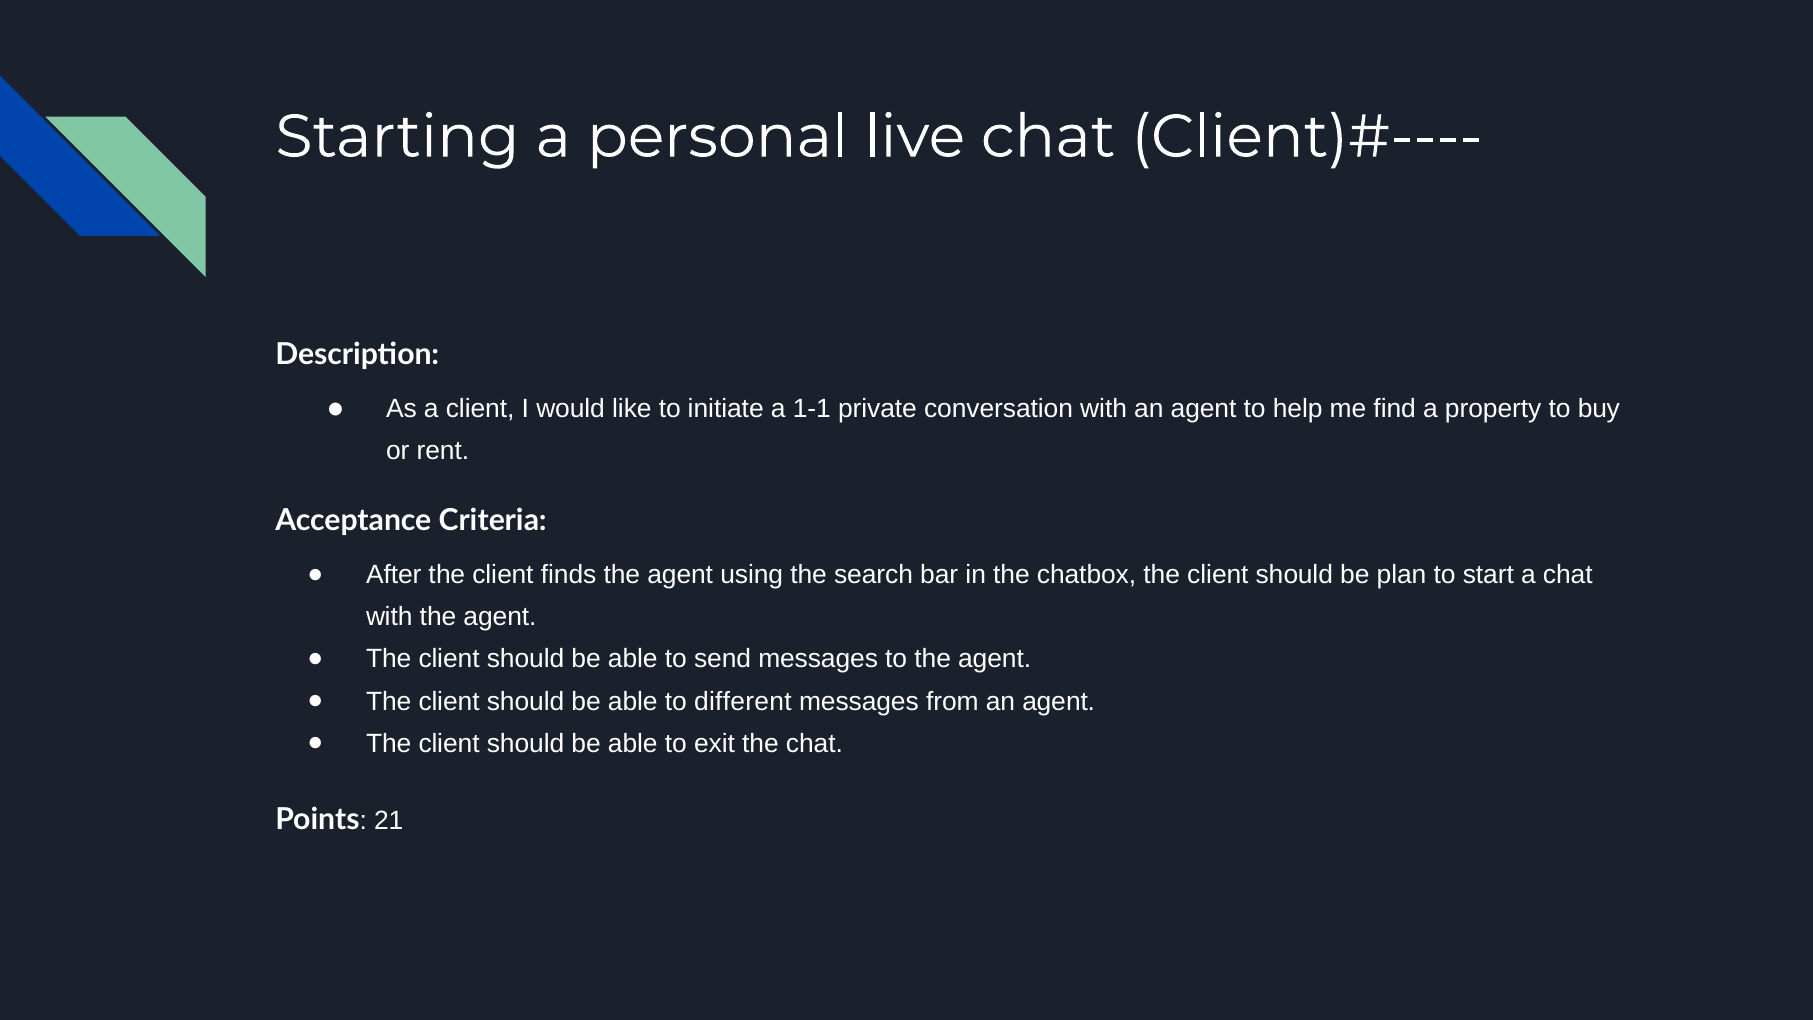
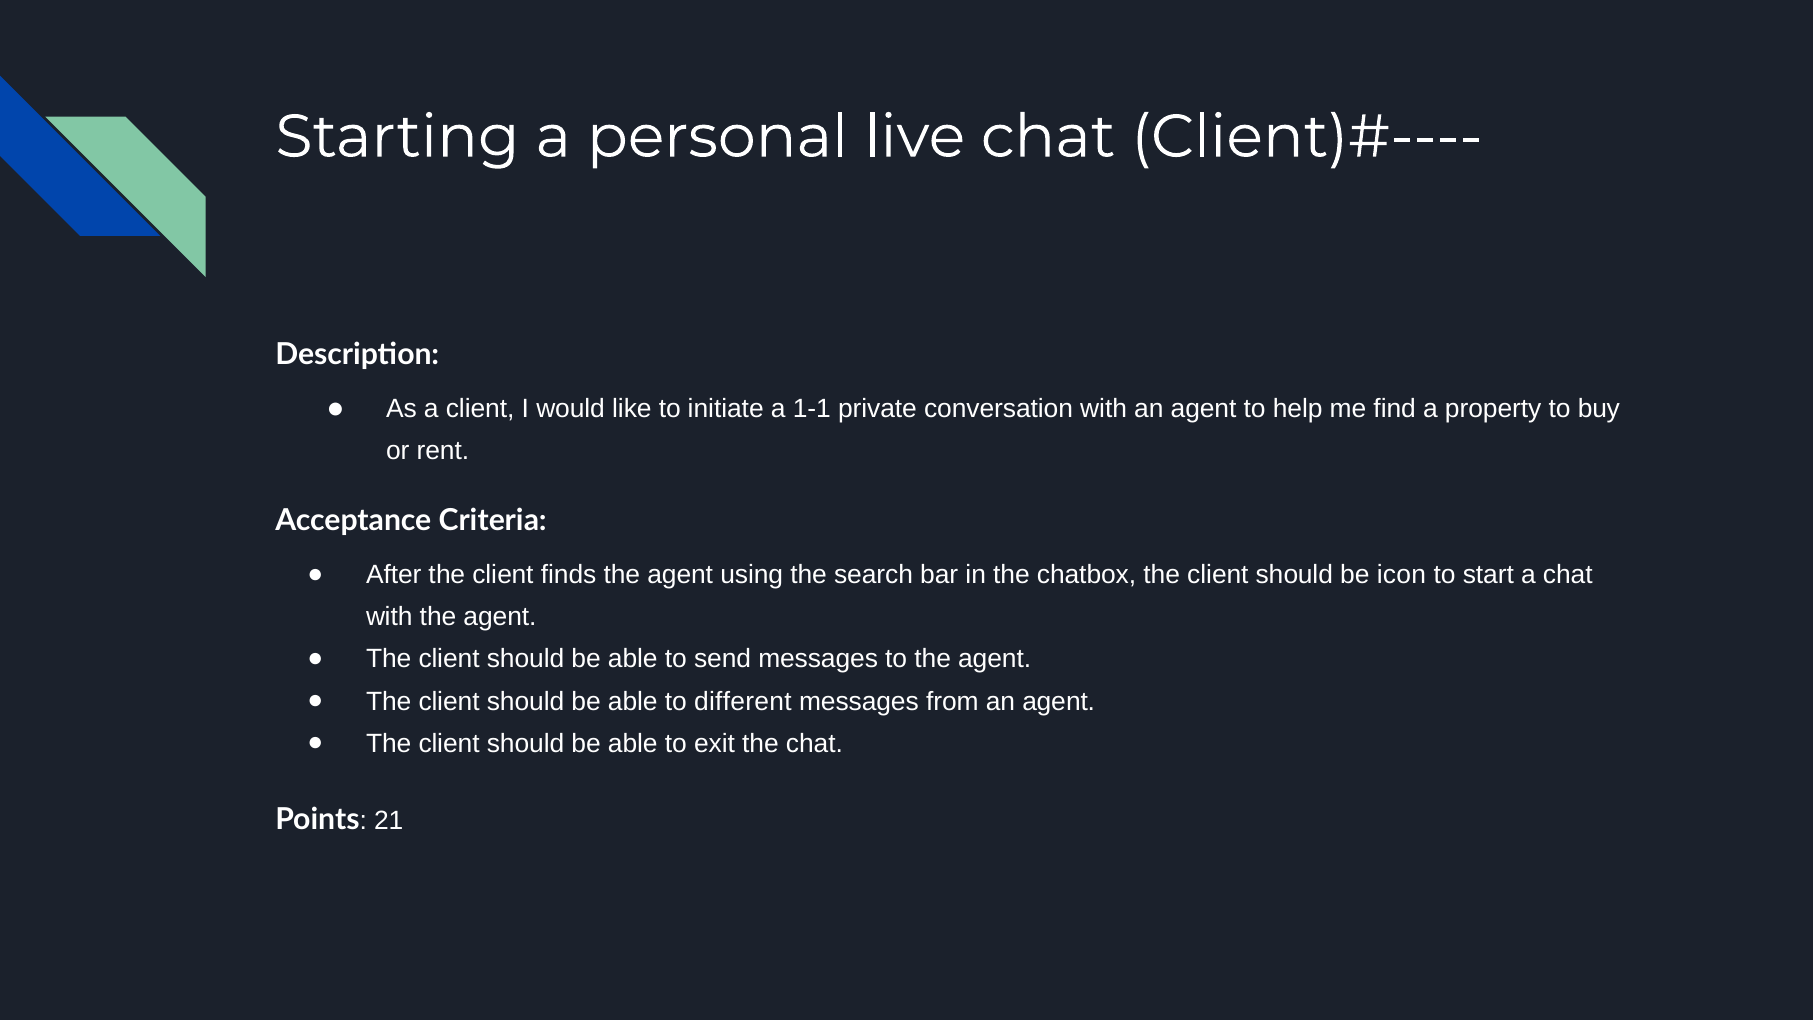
plan: plan -> icon (1401, 575)
